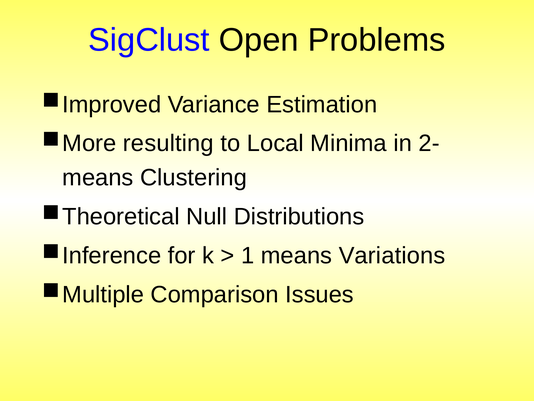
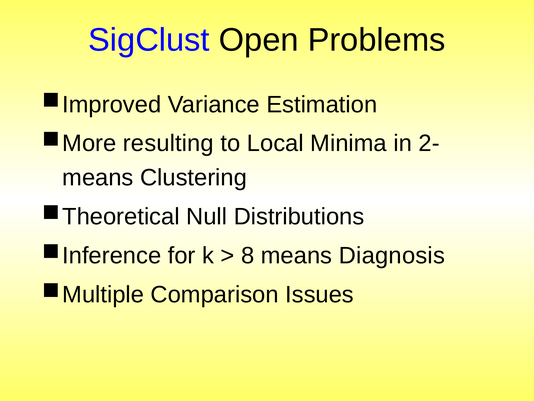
1: 1 -> 8 (248, 255)
Variations: Variations -> Diagnosis (392, 255)
